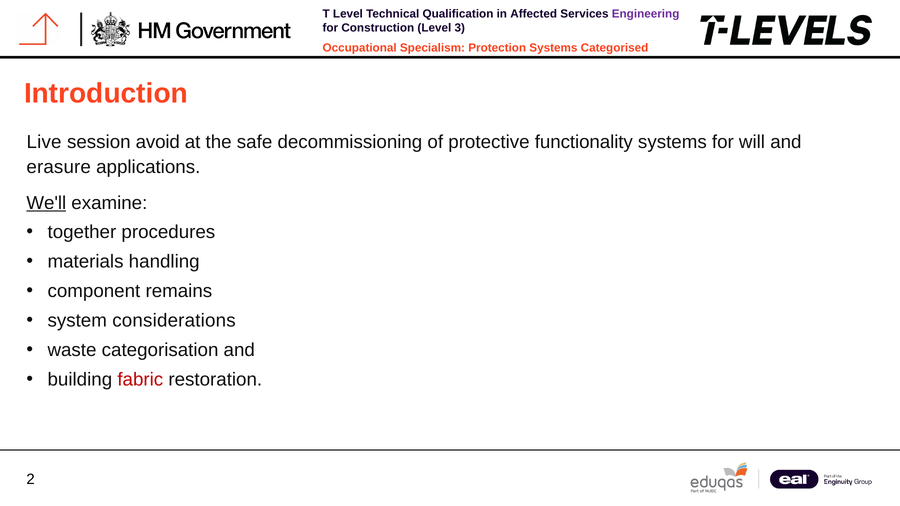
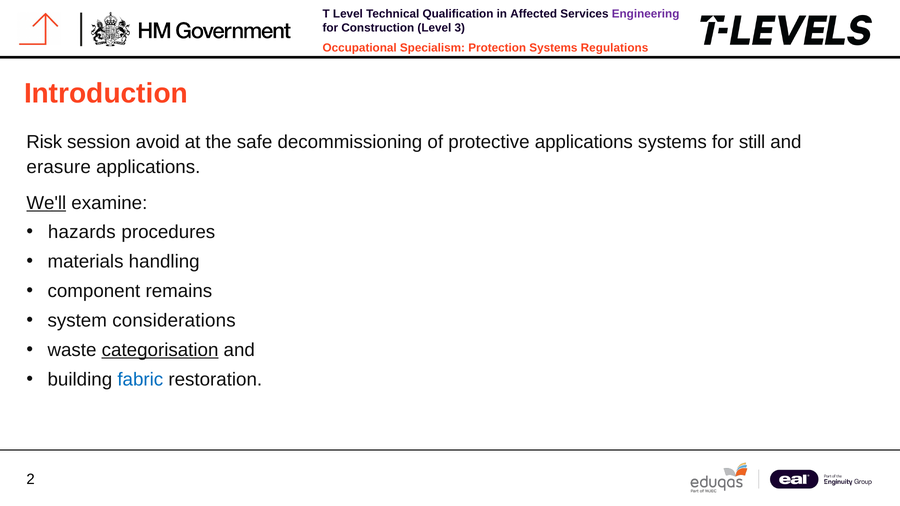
Categorised: Categorised -> Regulations (615, 48)
Live: Live -> Risk (44, 142)
protective functionality: functionality -> applications (584, 142)
will: will -> still (752, 142)
together: together -> hazards (82, 232)
categorisation underline: none -> present (160, 350)
fabric colour: red -> blue (140, 380)
